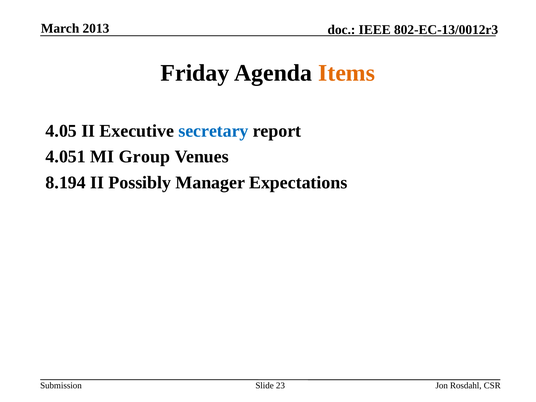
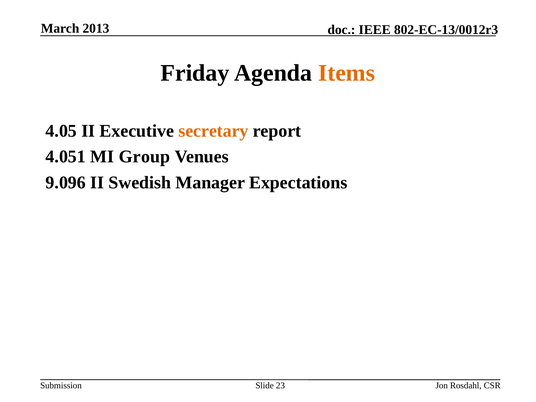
secretary colour: blue -> orange (214, 131)
8.194: 8.194 -> 9.096 (66, 183)
Possibly: Possibly -> Swedish (140, 183)
